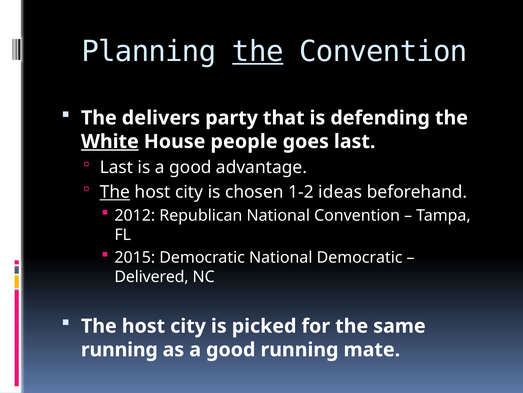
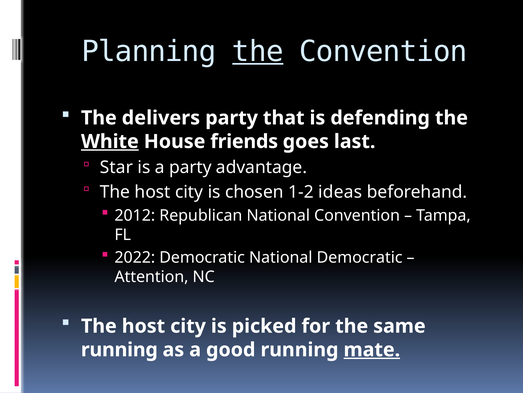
people: people -> friends (244, 141)
Last: Last -> Star (116, 167)
is a good: good -> party (190, 167)
The underline: present -> none (115, 192)
2015: 2015 -> 2022 (135, 257)
Delivered: Delivered -> Attention (151, 276)
mate underline: none -> present (372, 349)
